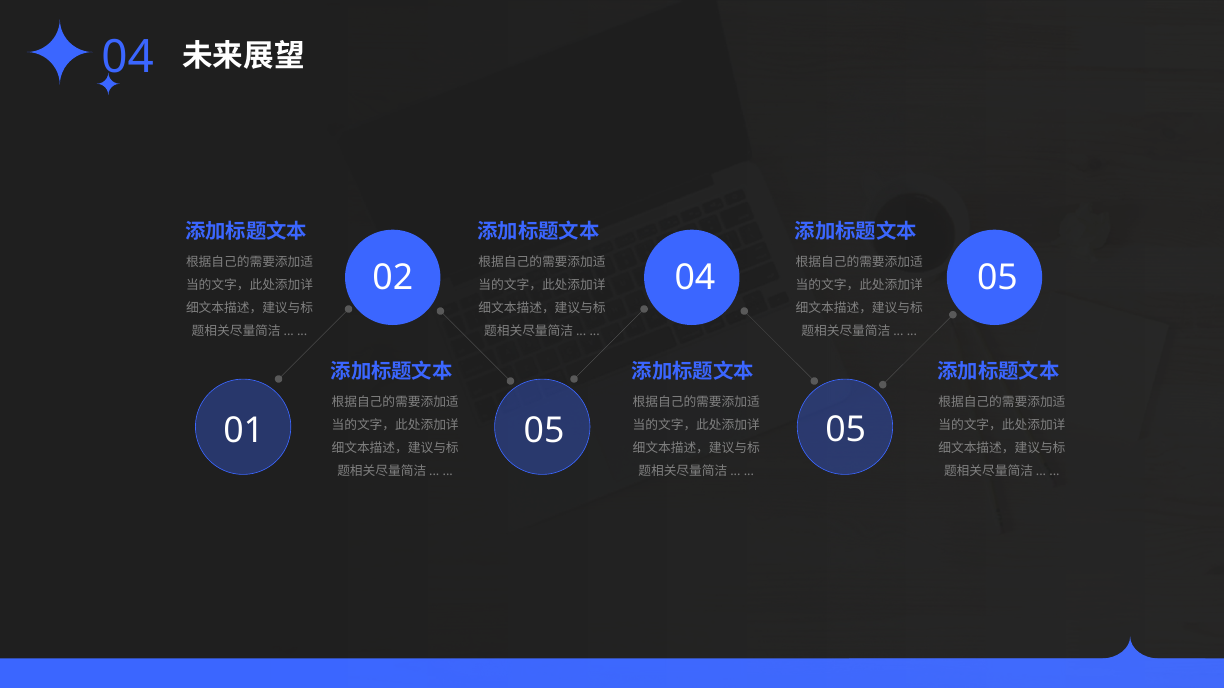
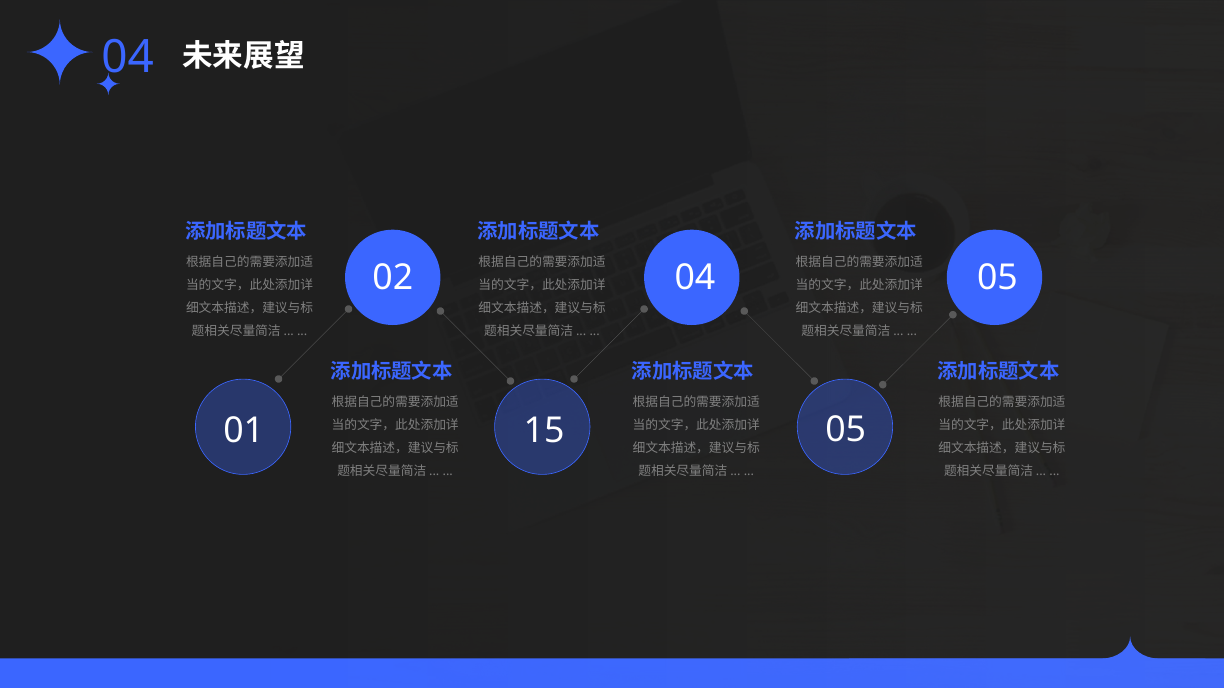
01 05: 05 -> 15 (544, 431)
